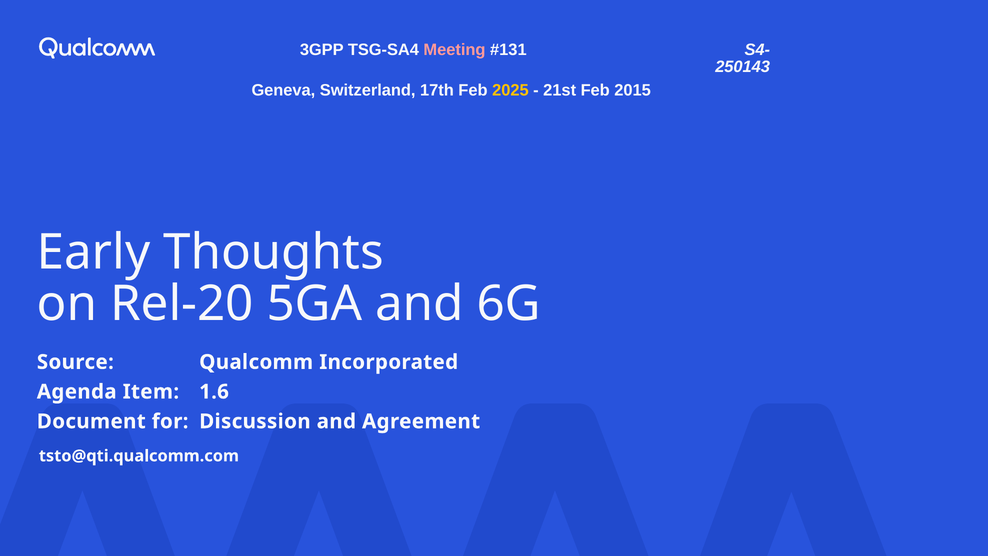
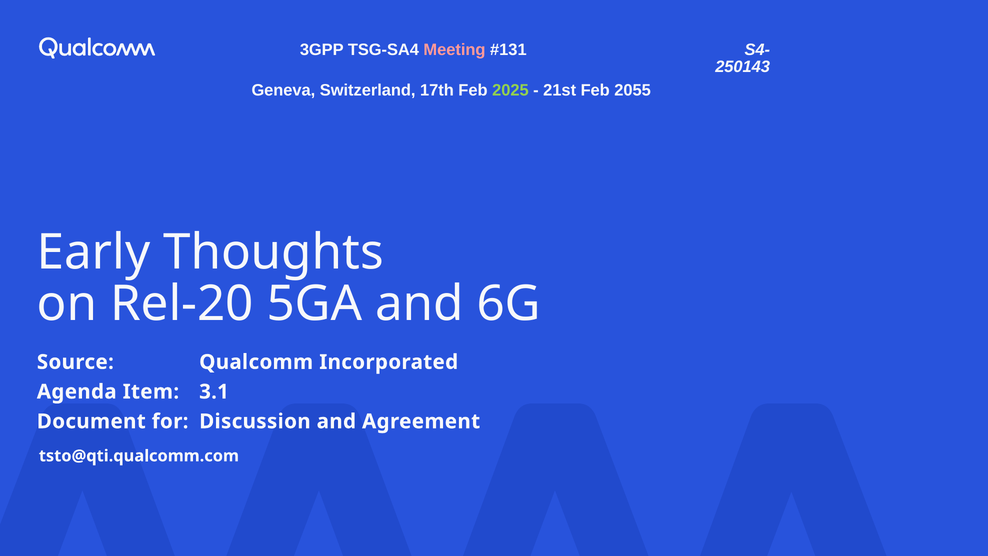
2025 colour: yellow -> light green (510, 90)
2015: 2015 -> 2055 (633, 90)
1.6: 1.6 -> 3.1 (214, 392)
